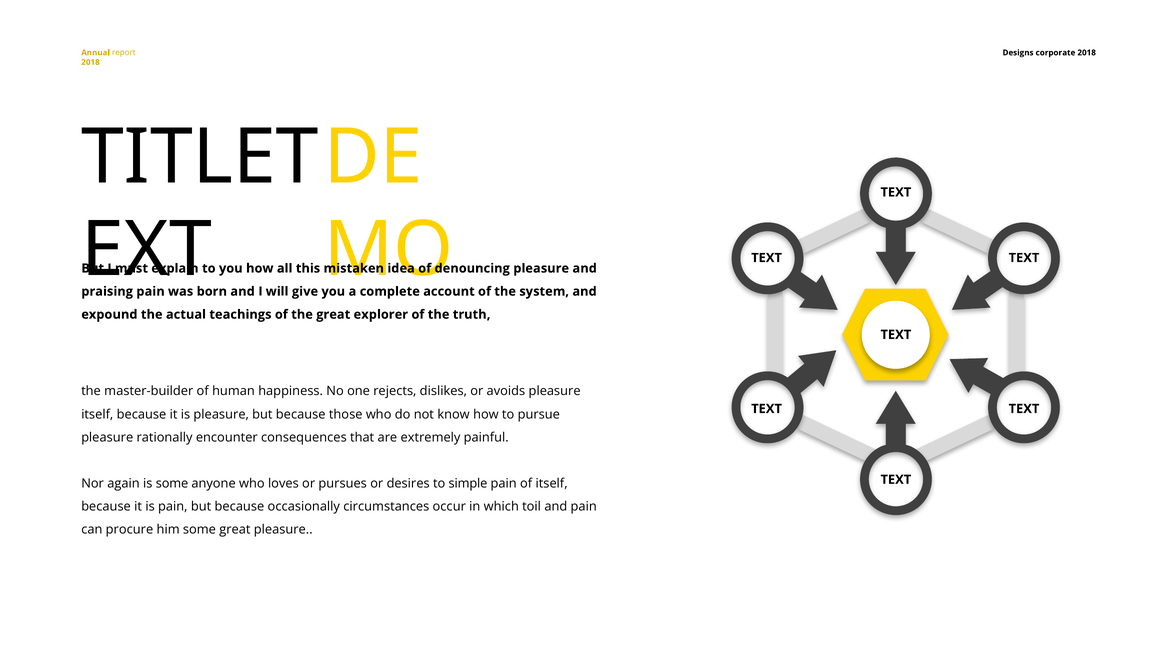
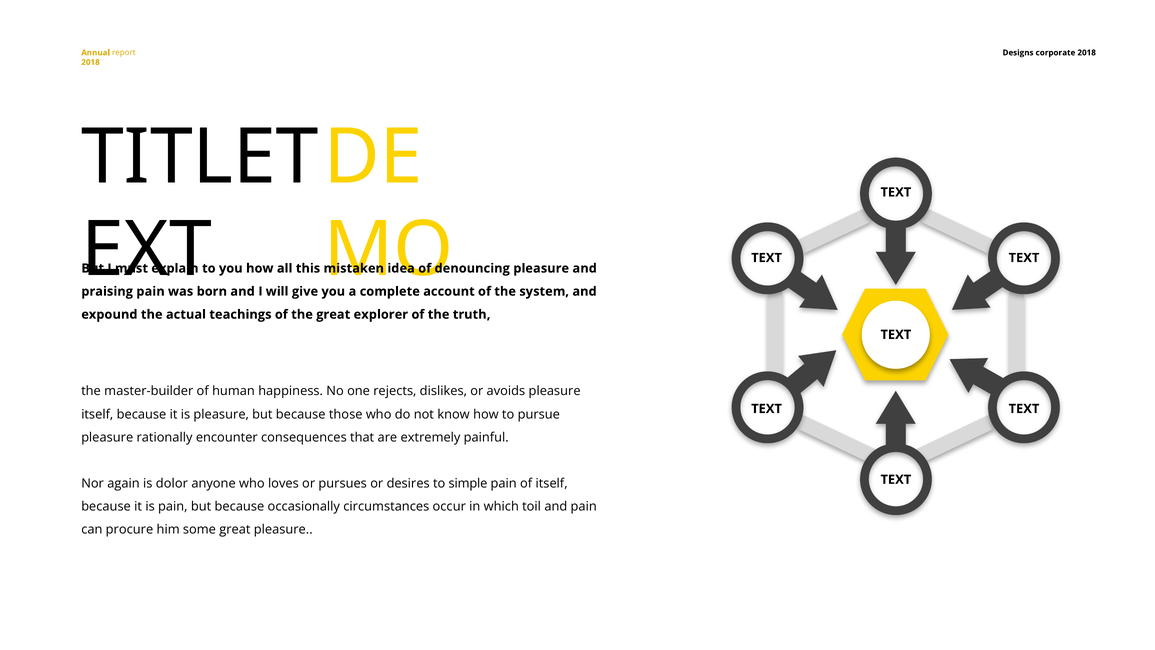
is some: some -> dolor (172, 483)
